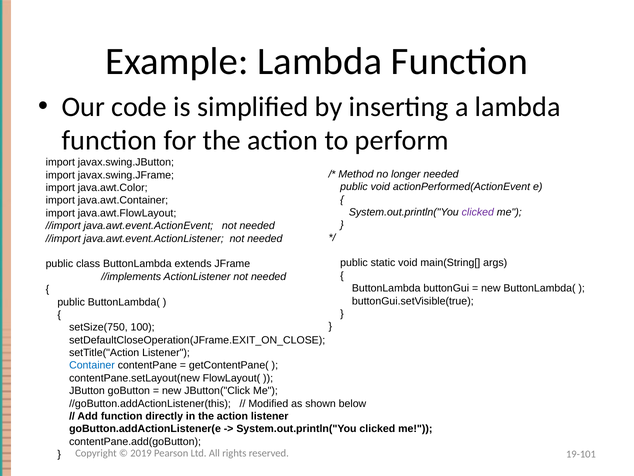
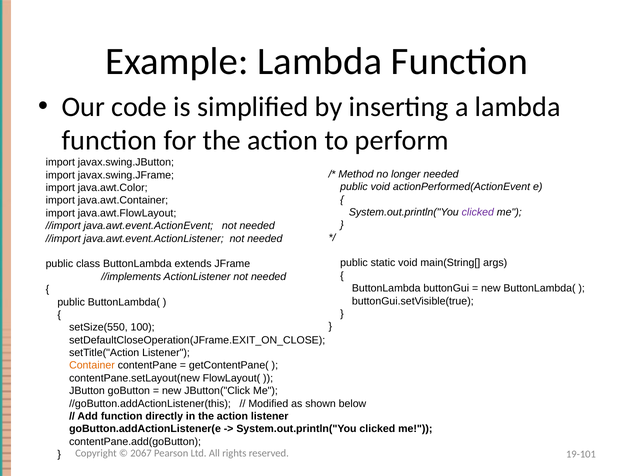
setSize(750: setSize(750 -> setSize(550 (98, 327)
Container colour: blue -> orange (92, 365)
2019: 2019 -> 2067 (141, 453)
